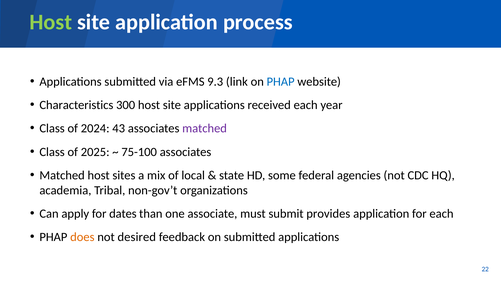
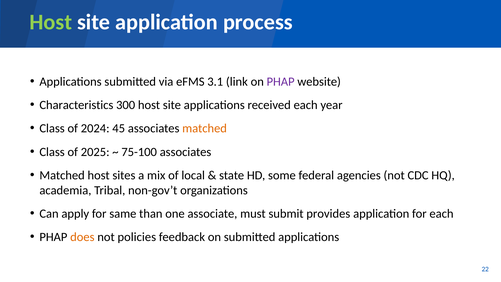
9.3: 9.3 -> 3.1 (215, 82)
PHAP colour: blue -> purple (281, 82)
43: 43 -> 45 (119, 128)
matched colour: purple -> orange (205, 128)
dates: dates -> same (123, 214)
desired: desired -> policies (137, 237)
